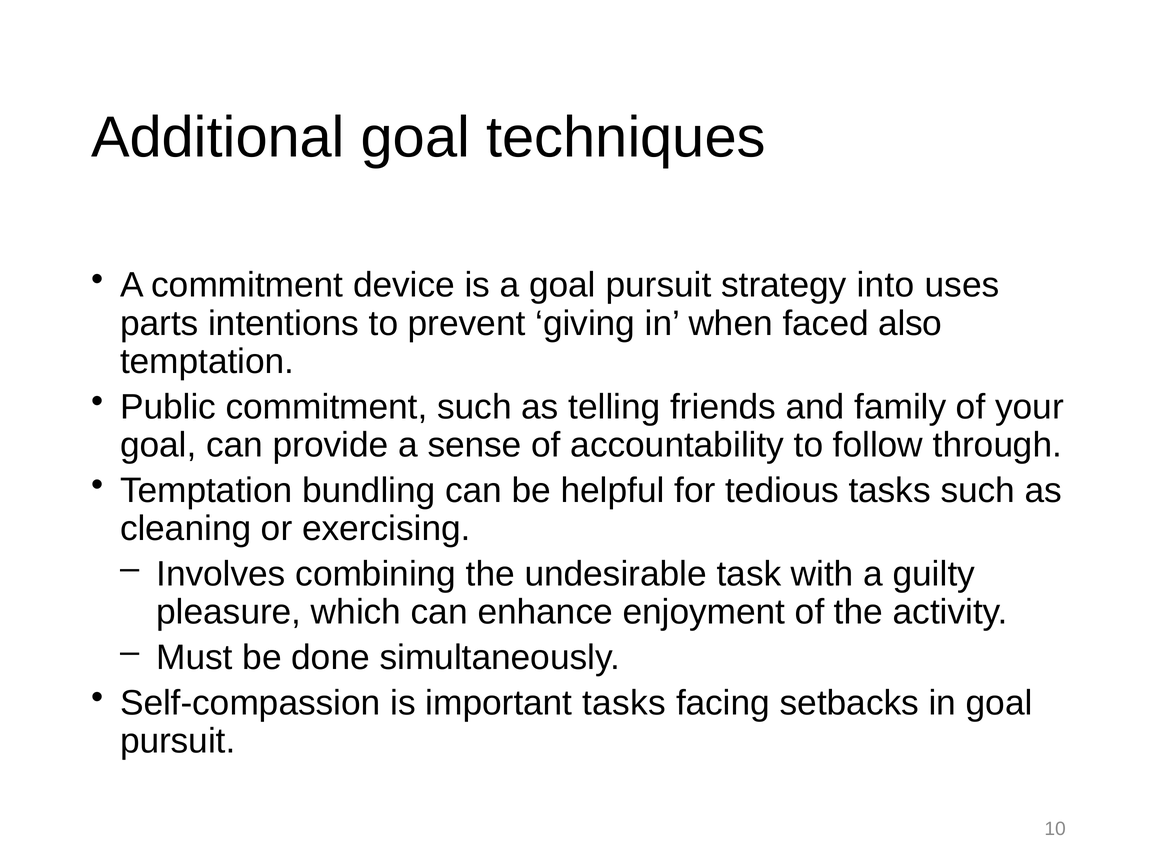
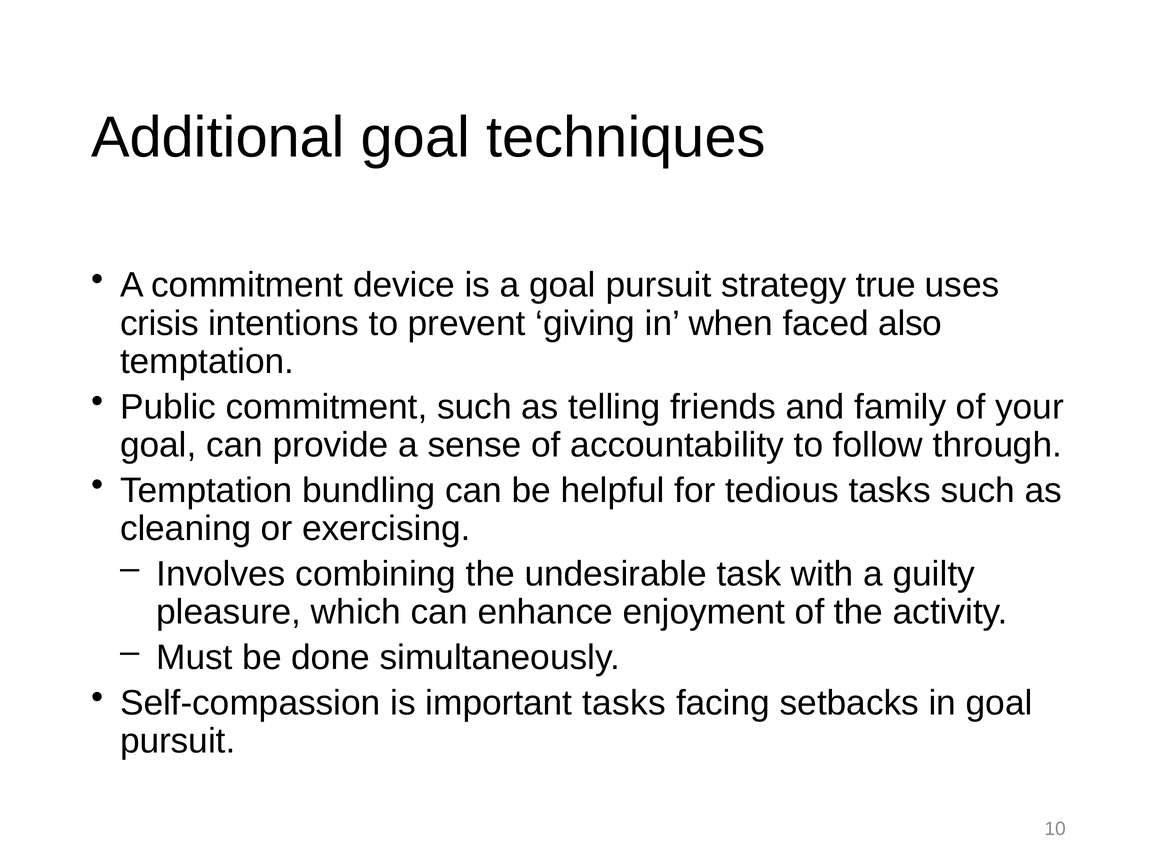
into: into -> true (886, 285)
parts: parts -> crisis (159, 323)
